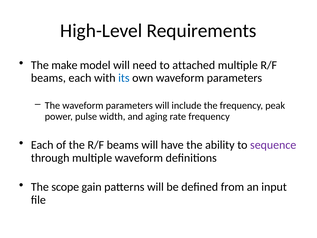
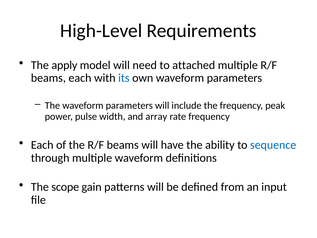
make: make -> apply (64, 65)
aging: aging -> array (156, 116)
sequence colour: purple -> blue (273, 145)
